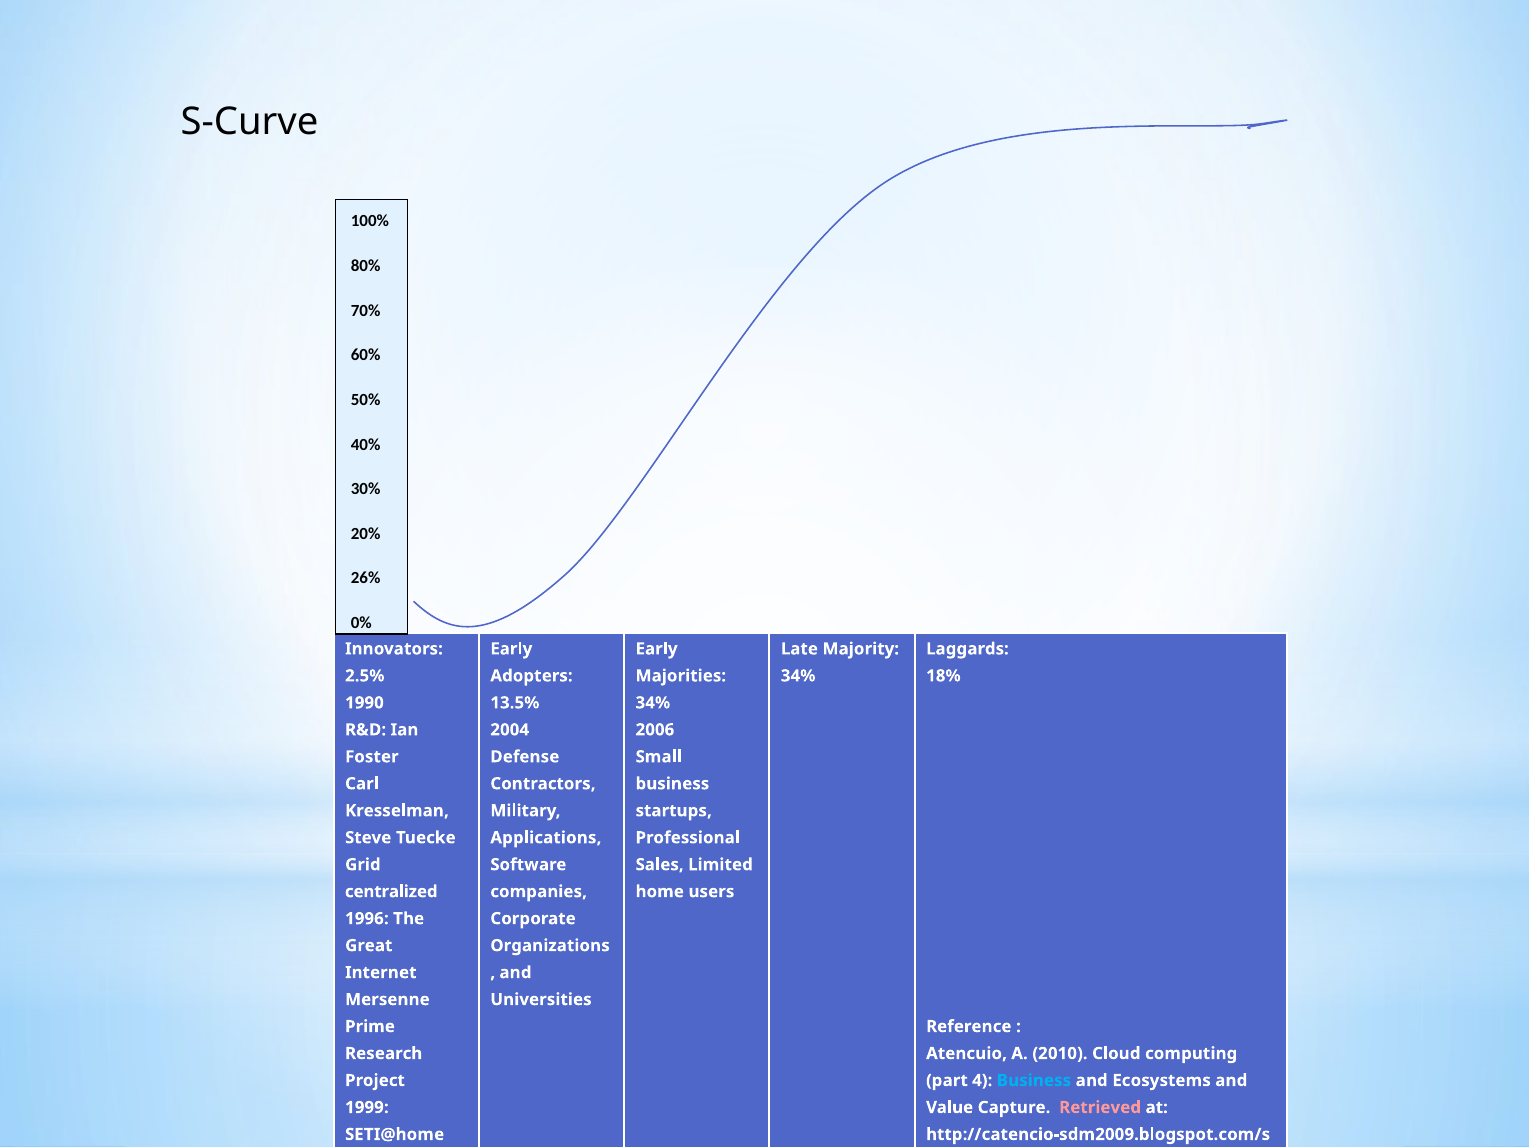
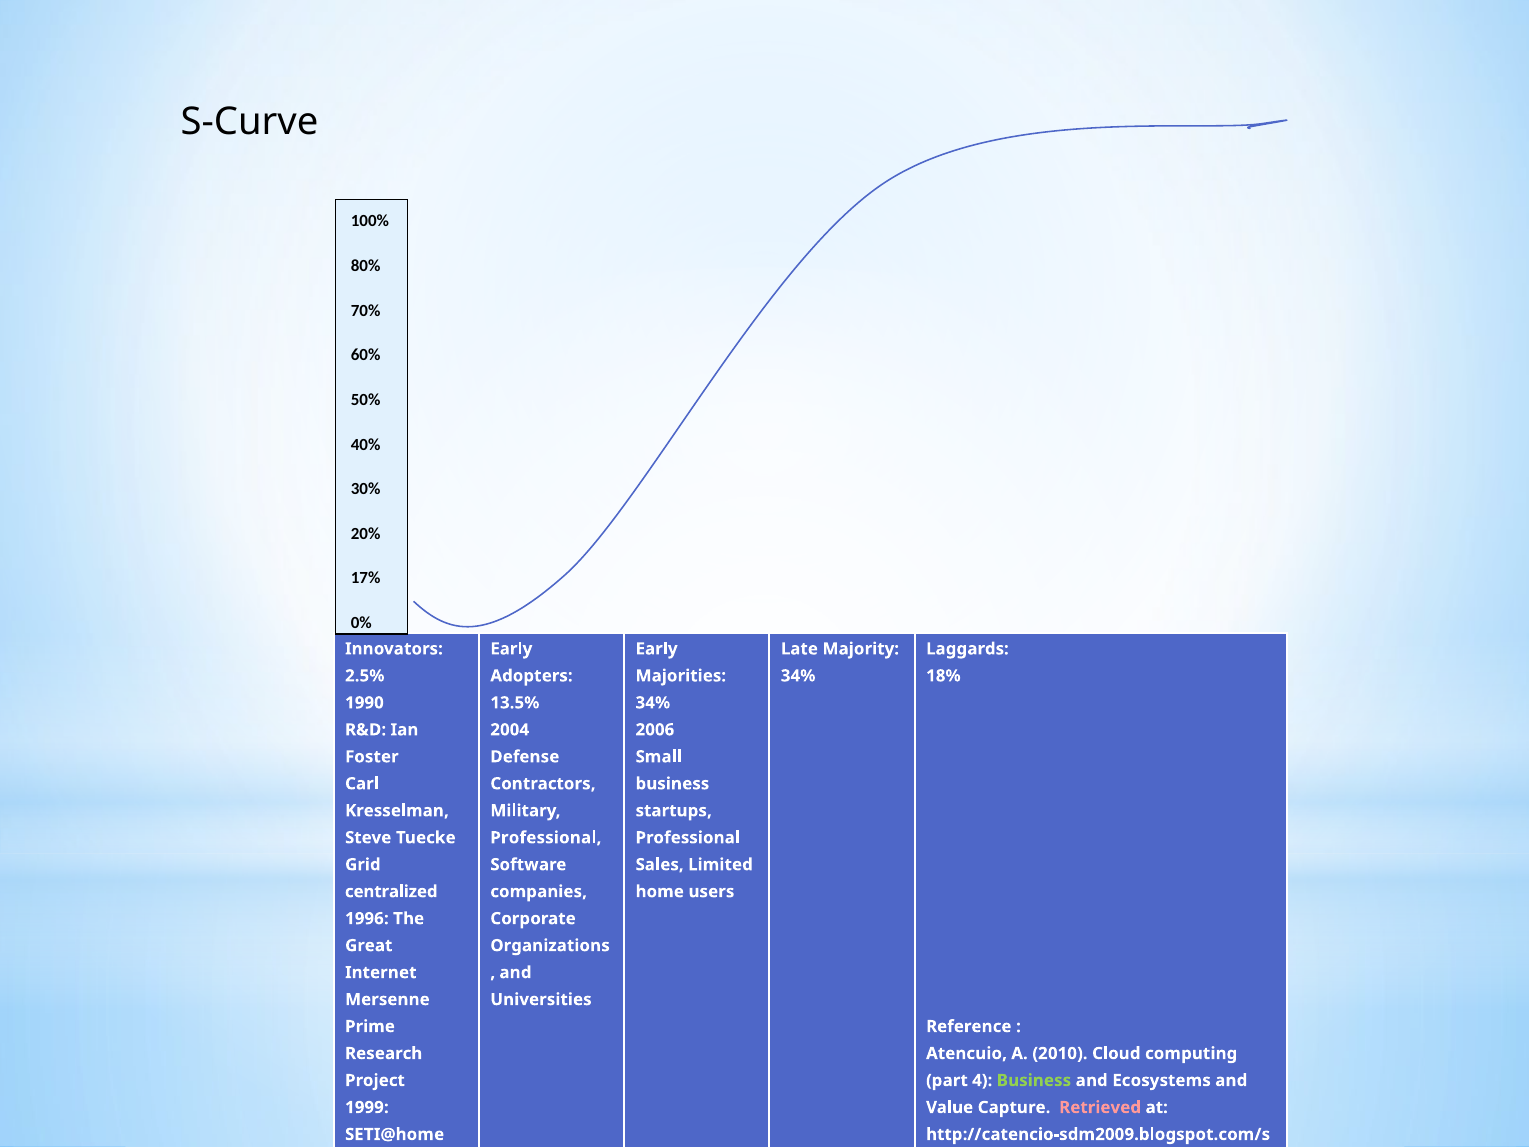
26%: 26% -> 17% (366, 578)
Applications: Applications -> Professional (546, 838)
Business colour: light blue -> light green (1034, 1080)
